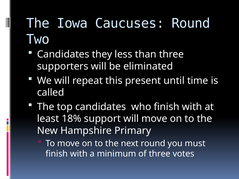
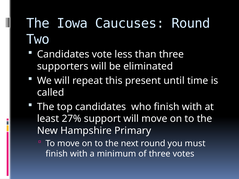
they: they -> vote (102, 54)
18%: 18% -> 27% (72, 119)
